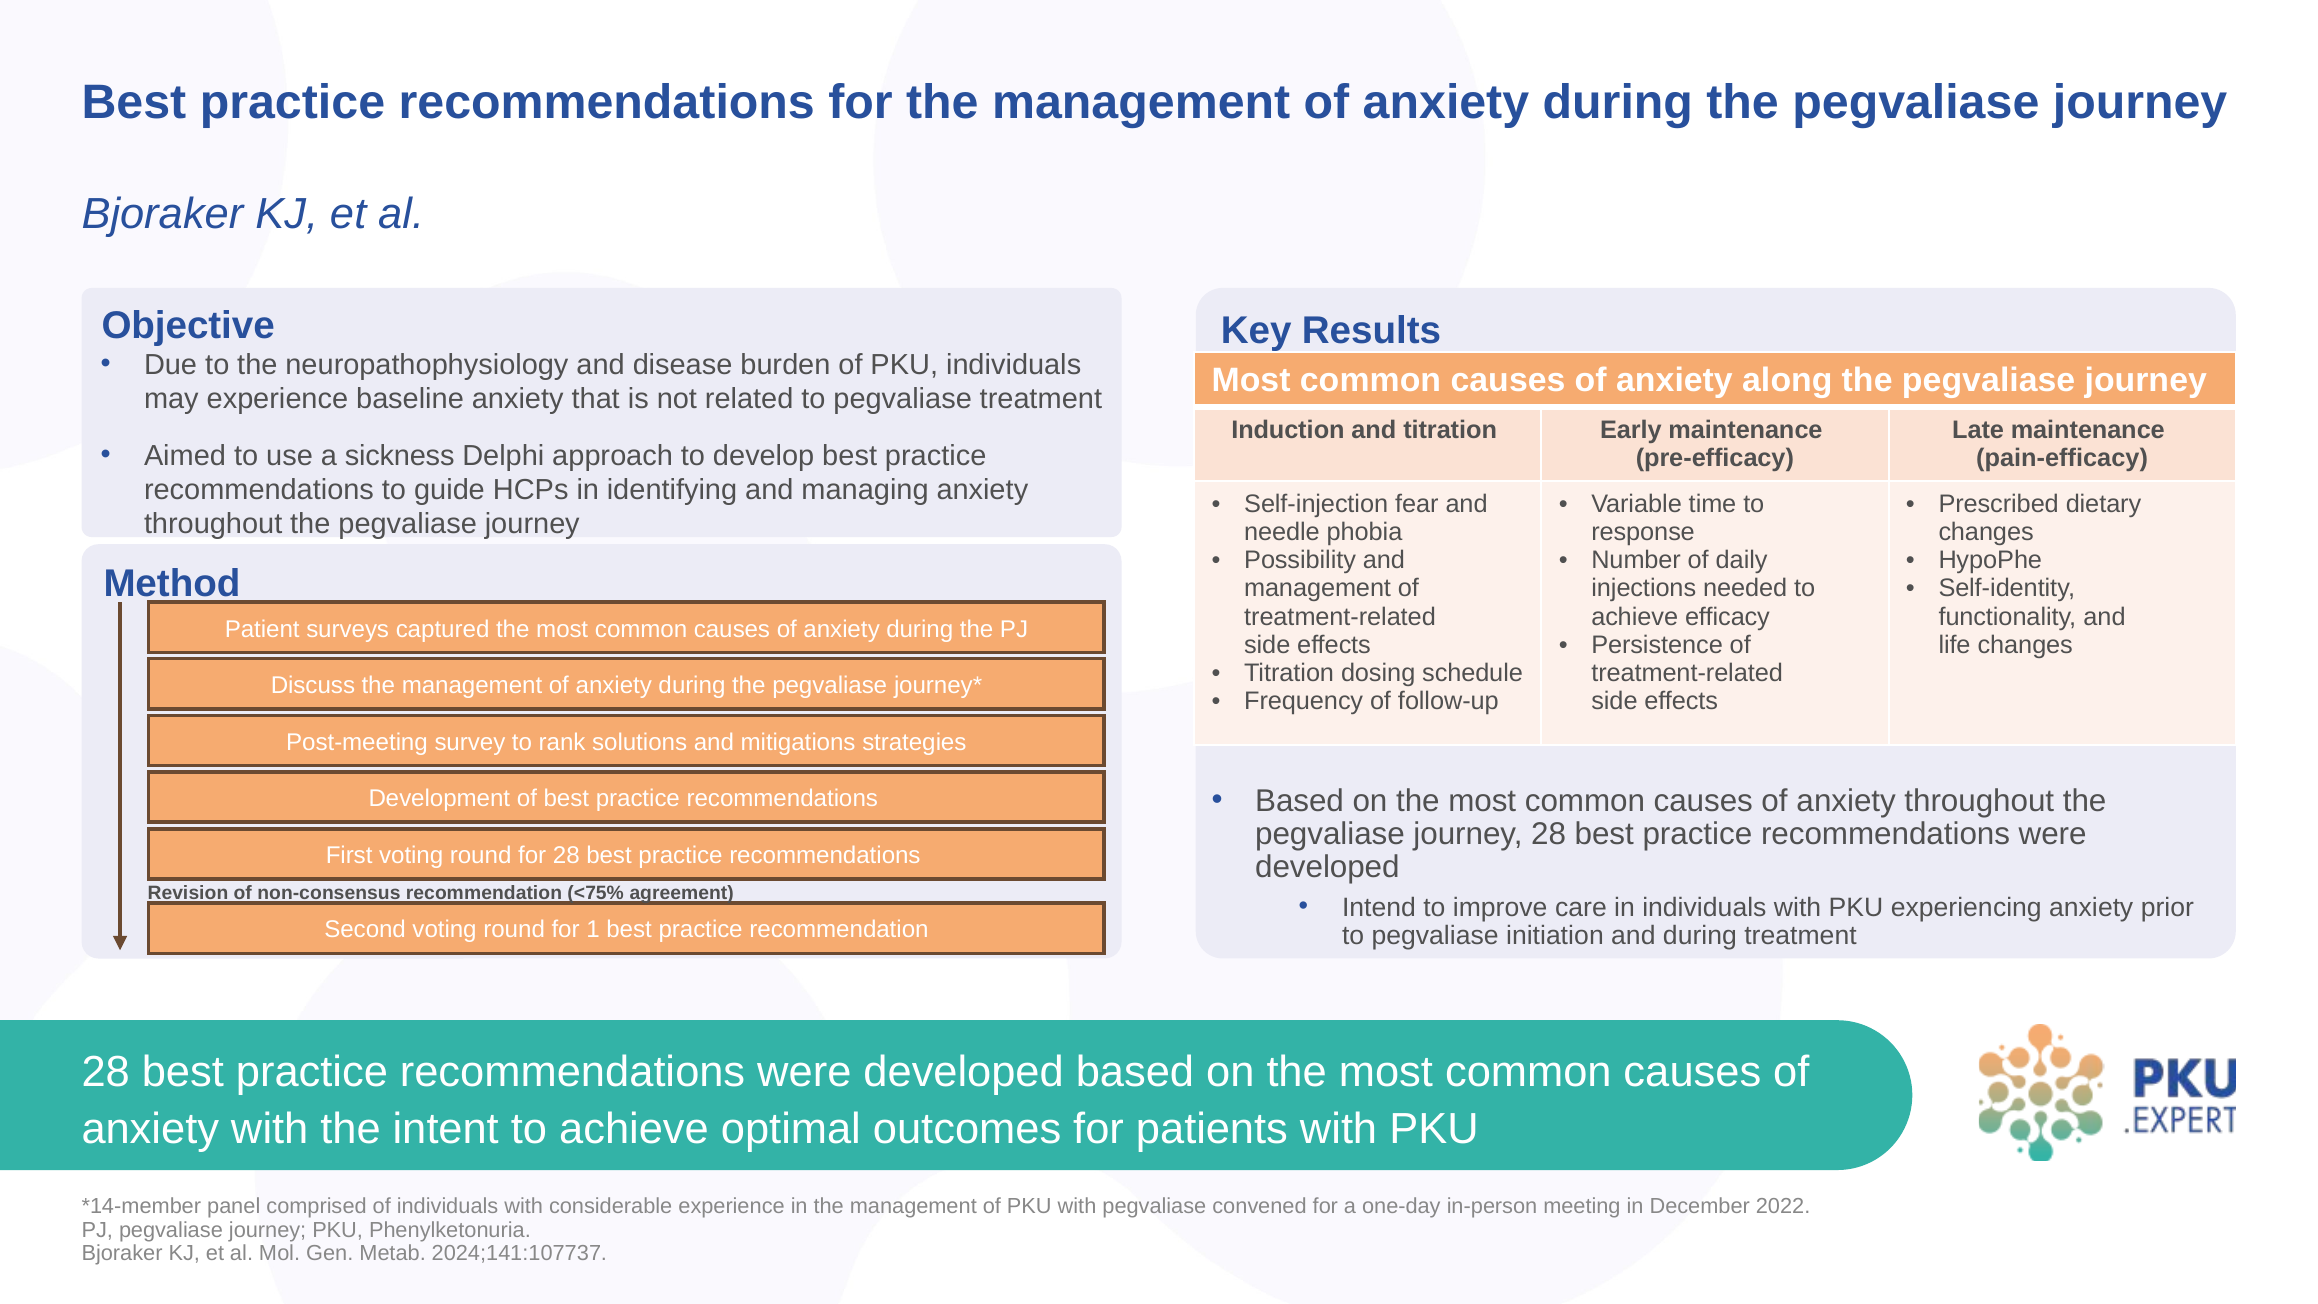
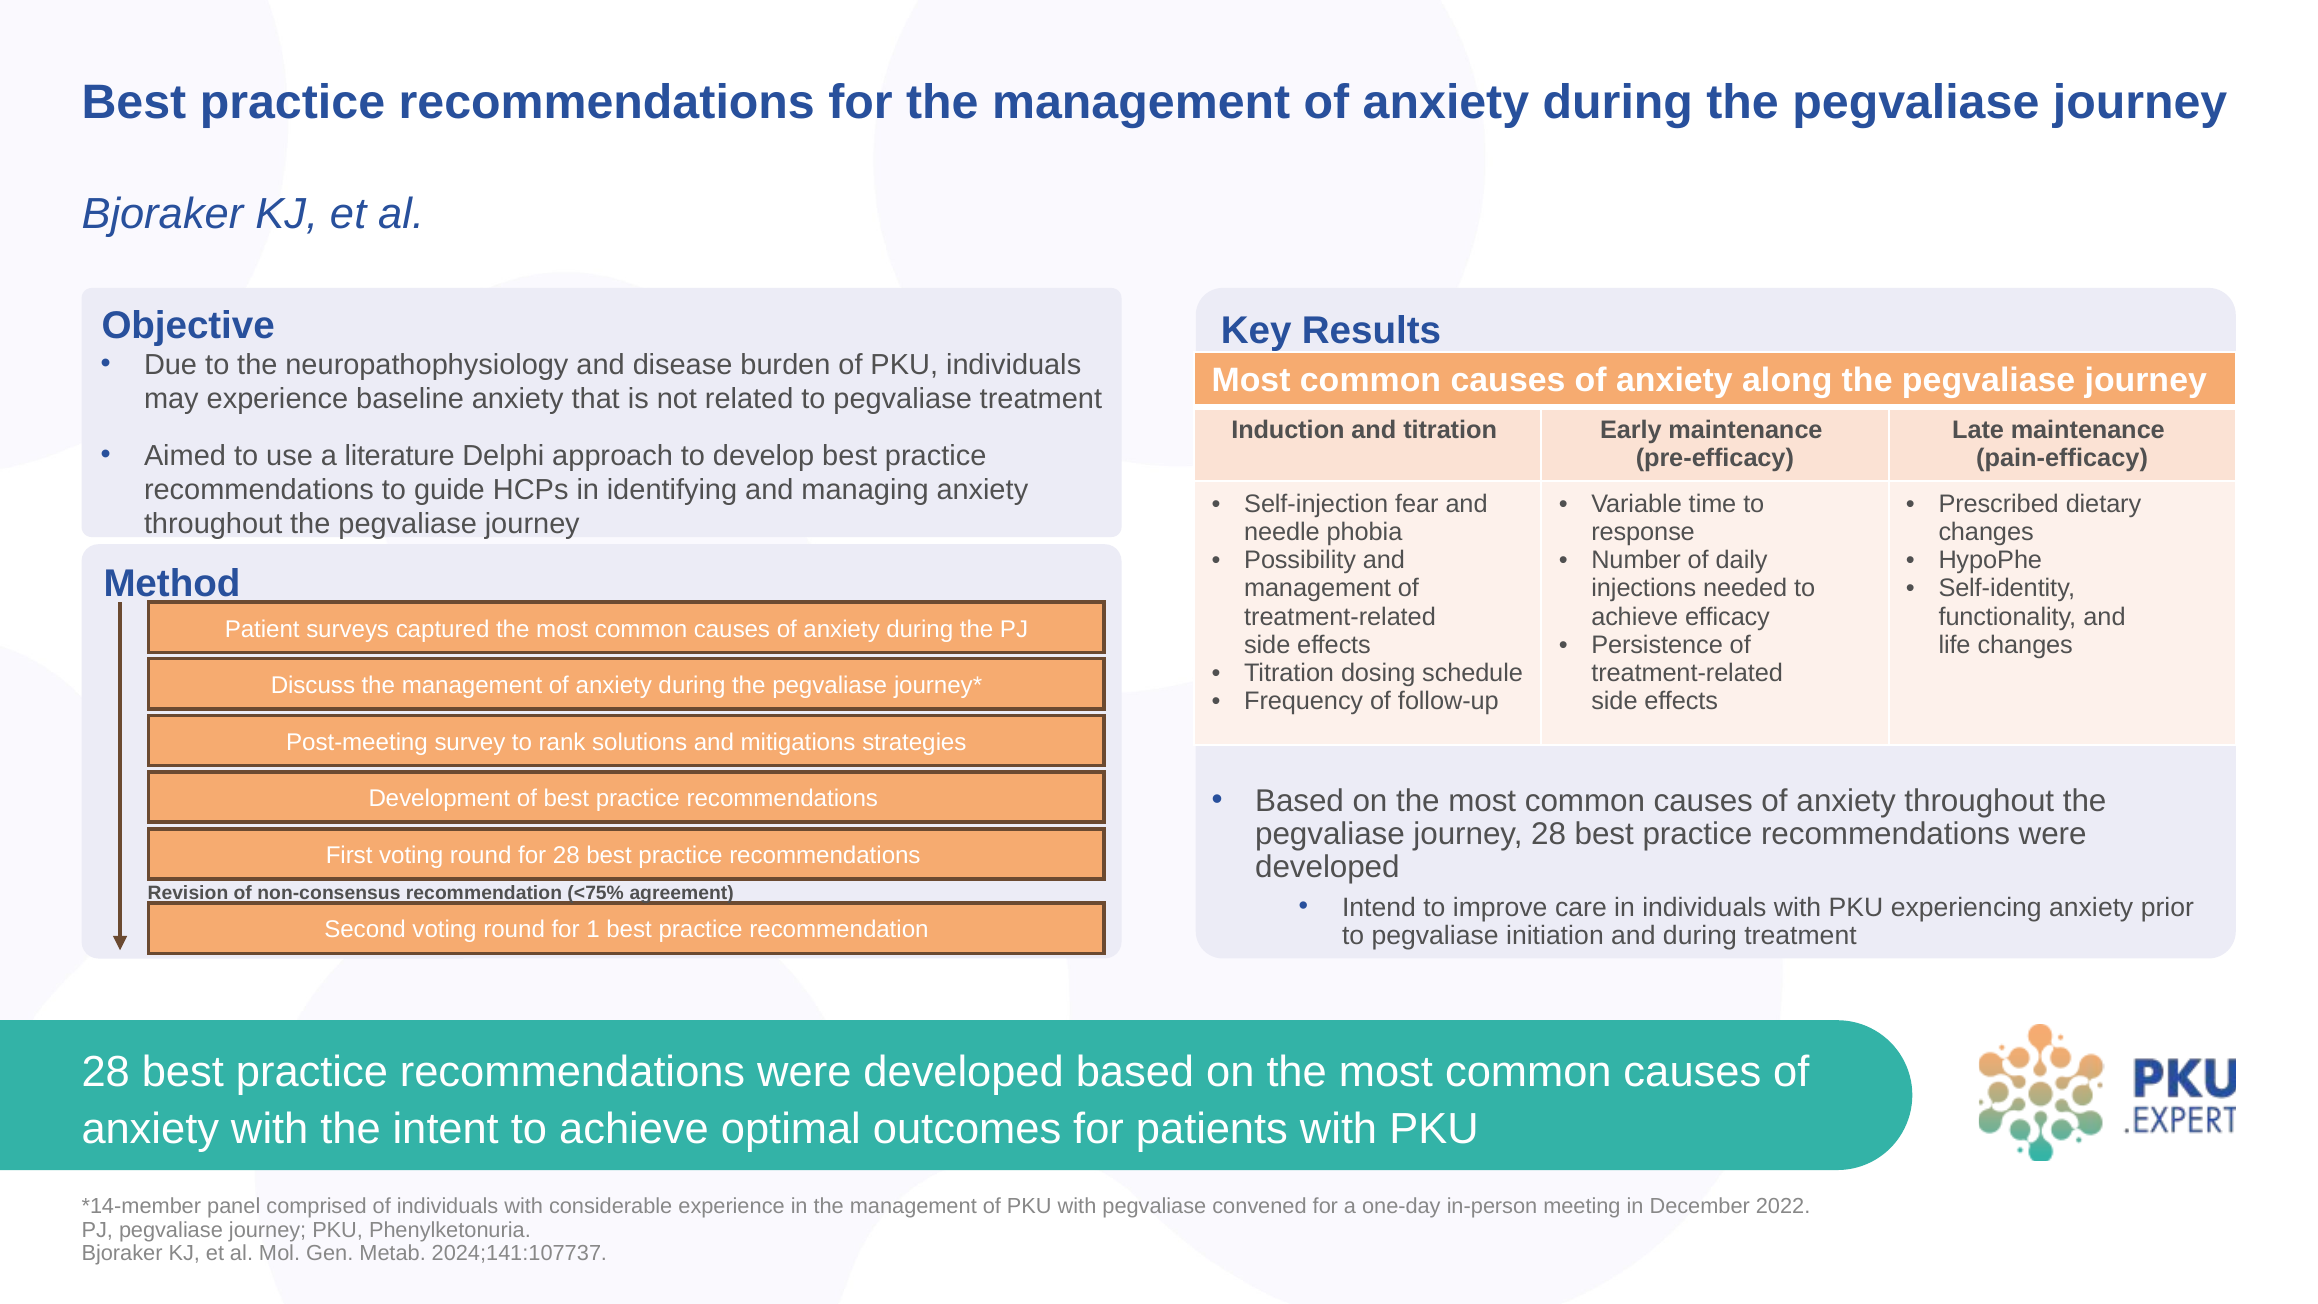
sickness: sickness -> literature (400, 455)
